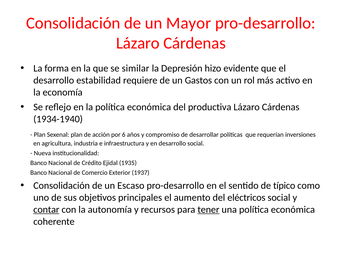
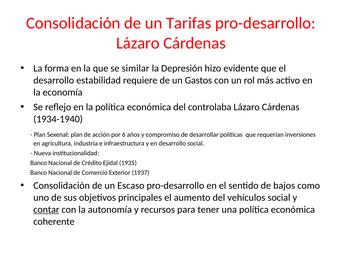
Mayor: Mayor -> Tarifas (189, 23)
productiva: productiva -> controlaba (210, 107)
típico: típico -> bajos (284, 185)
eléctricos: eléctricos -> vehículos (246, 197)
tener underline: present -> none (208, 209)
